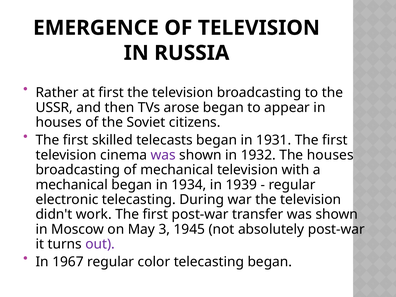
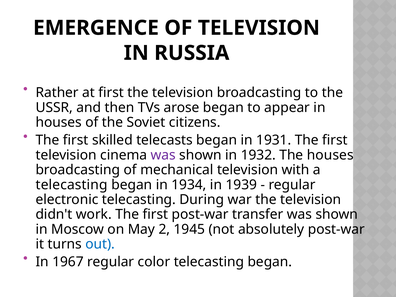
mechanical: mechanical -> telecasting (72, 185)
3: 3 -> 2 (164, 229)
out colour: purple -> blue (100, 244)
